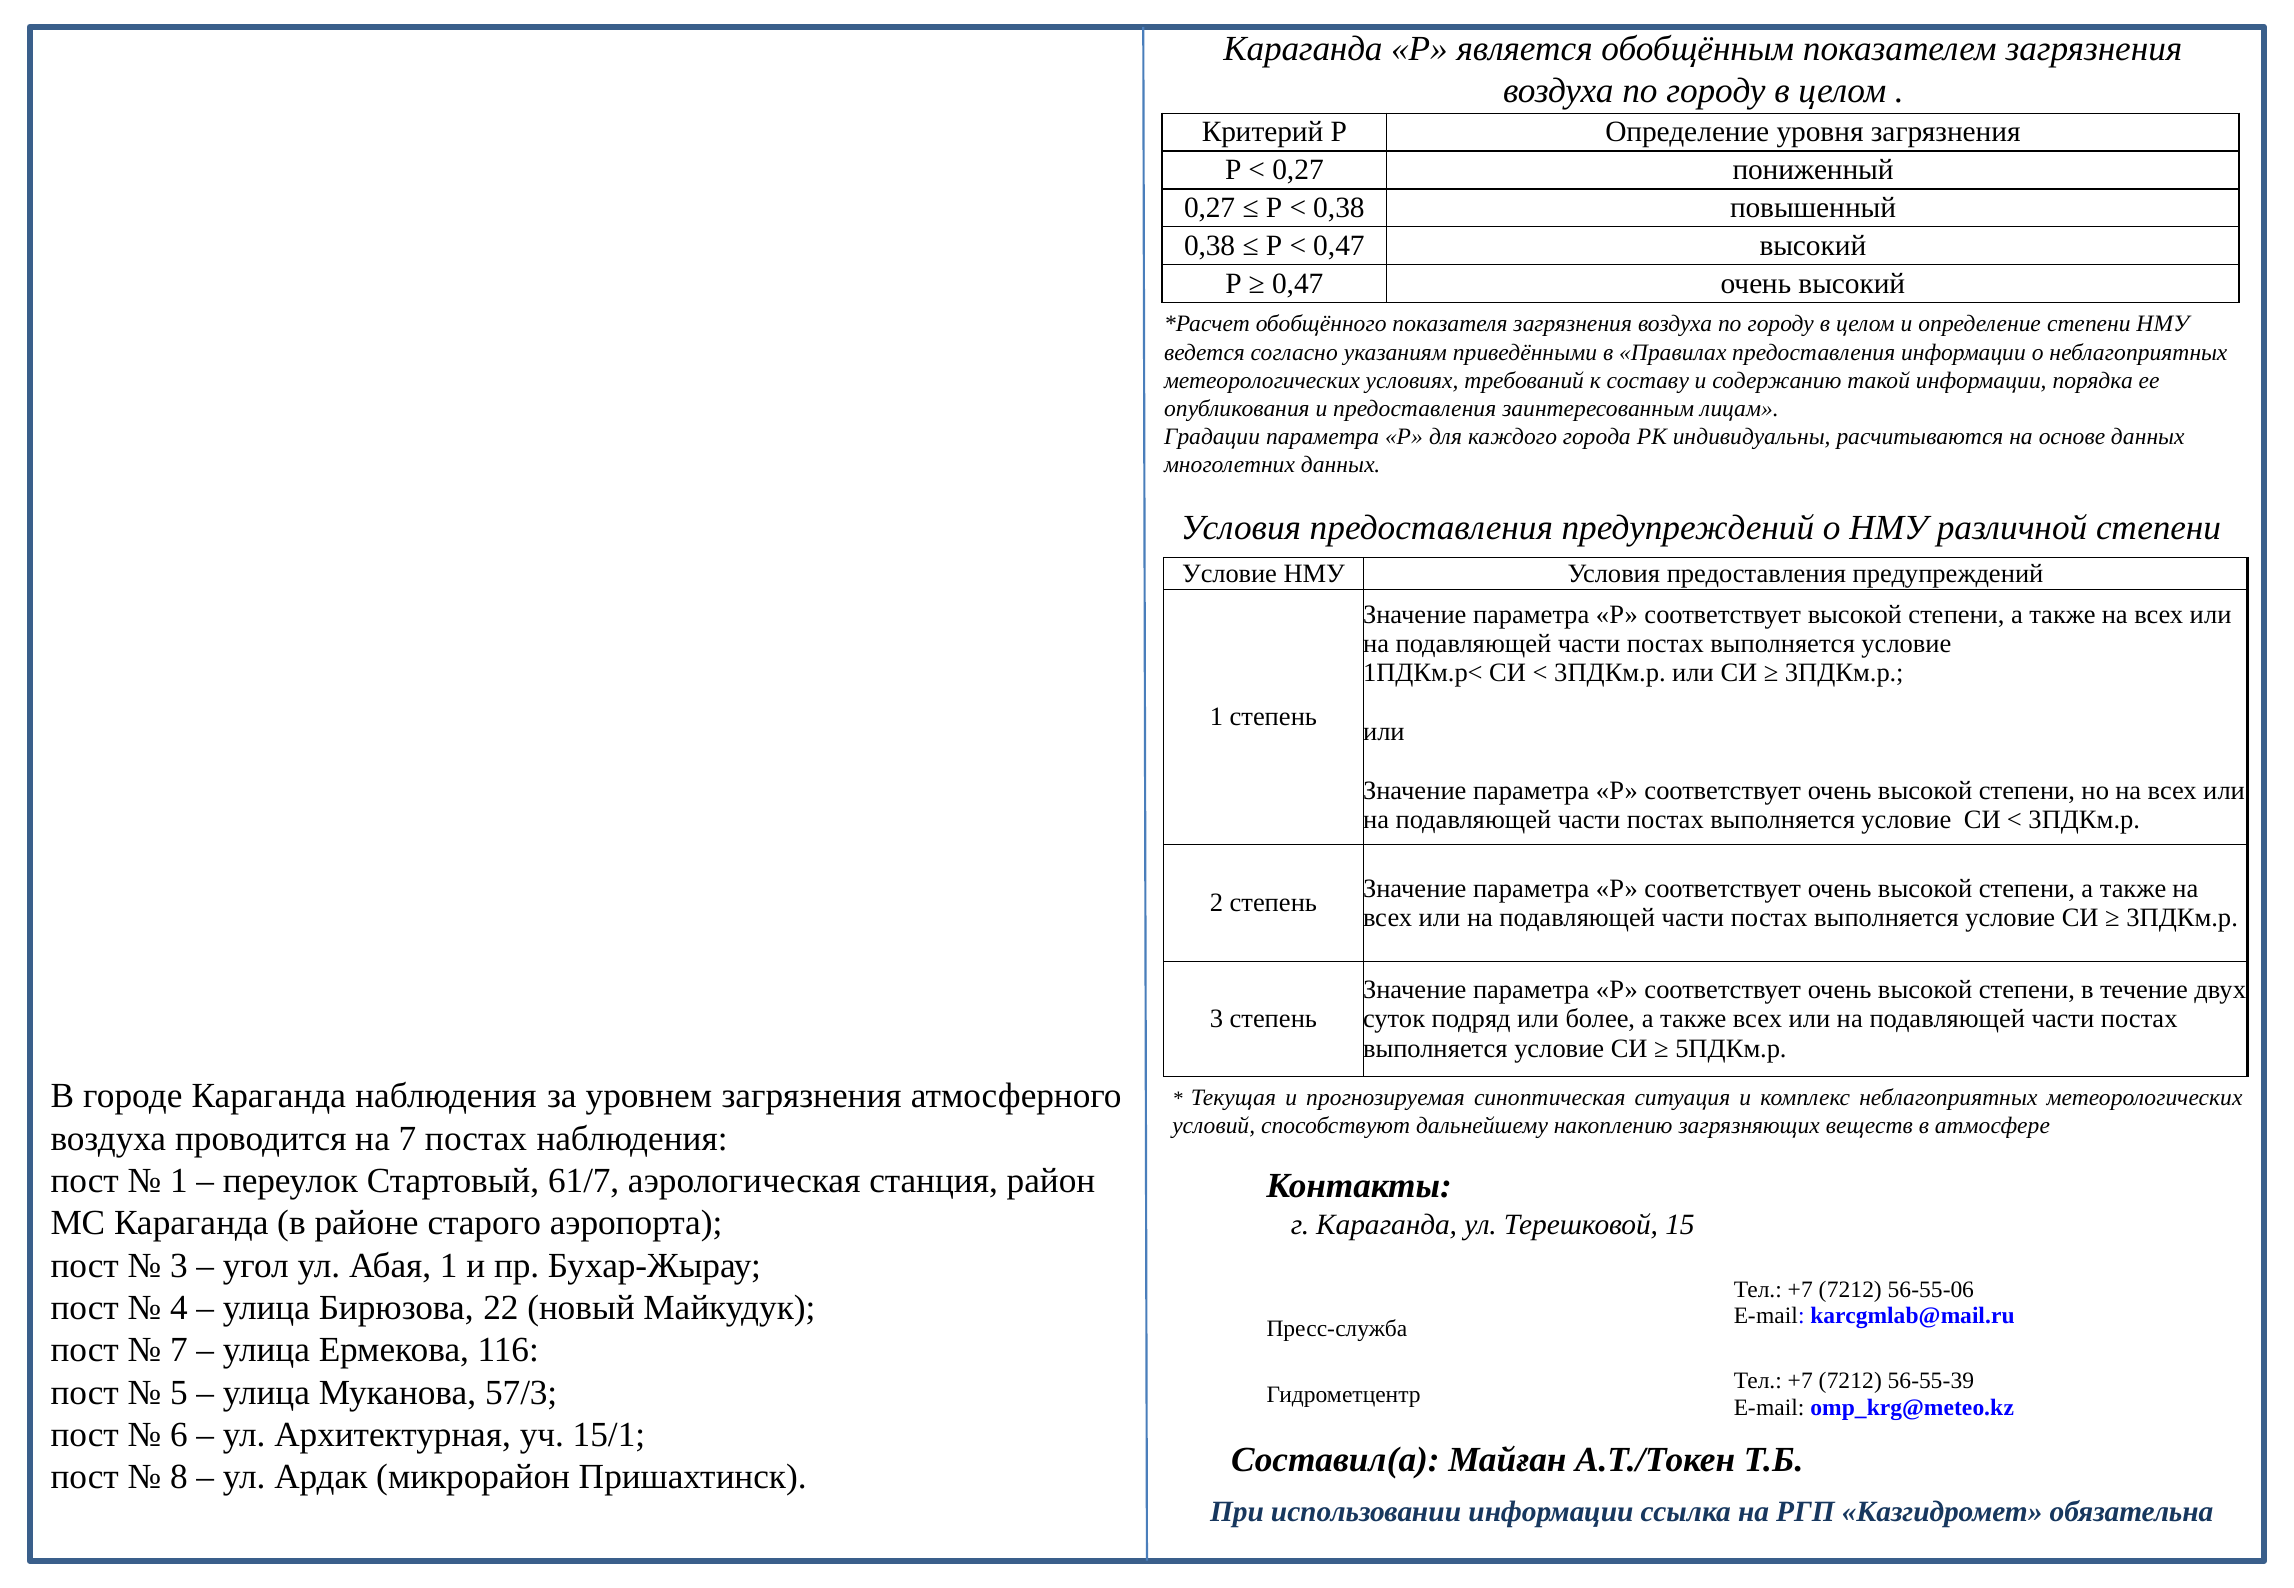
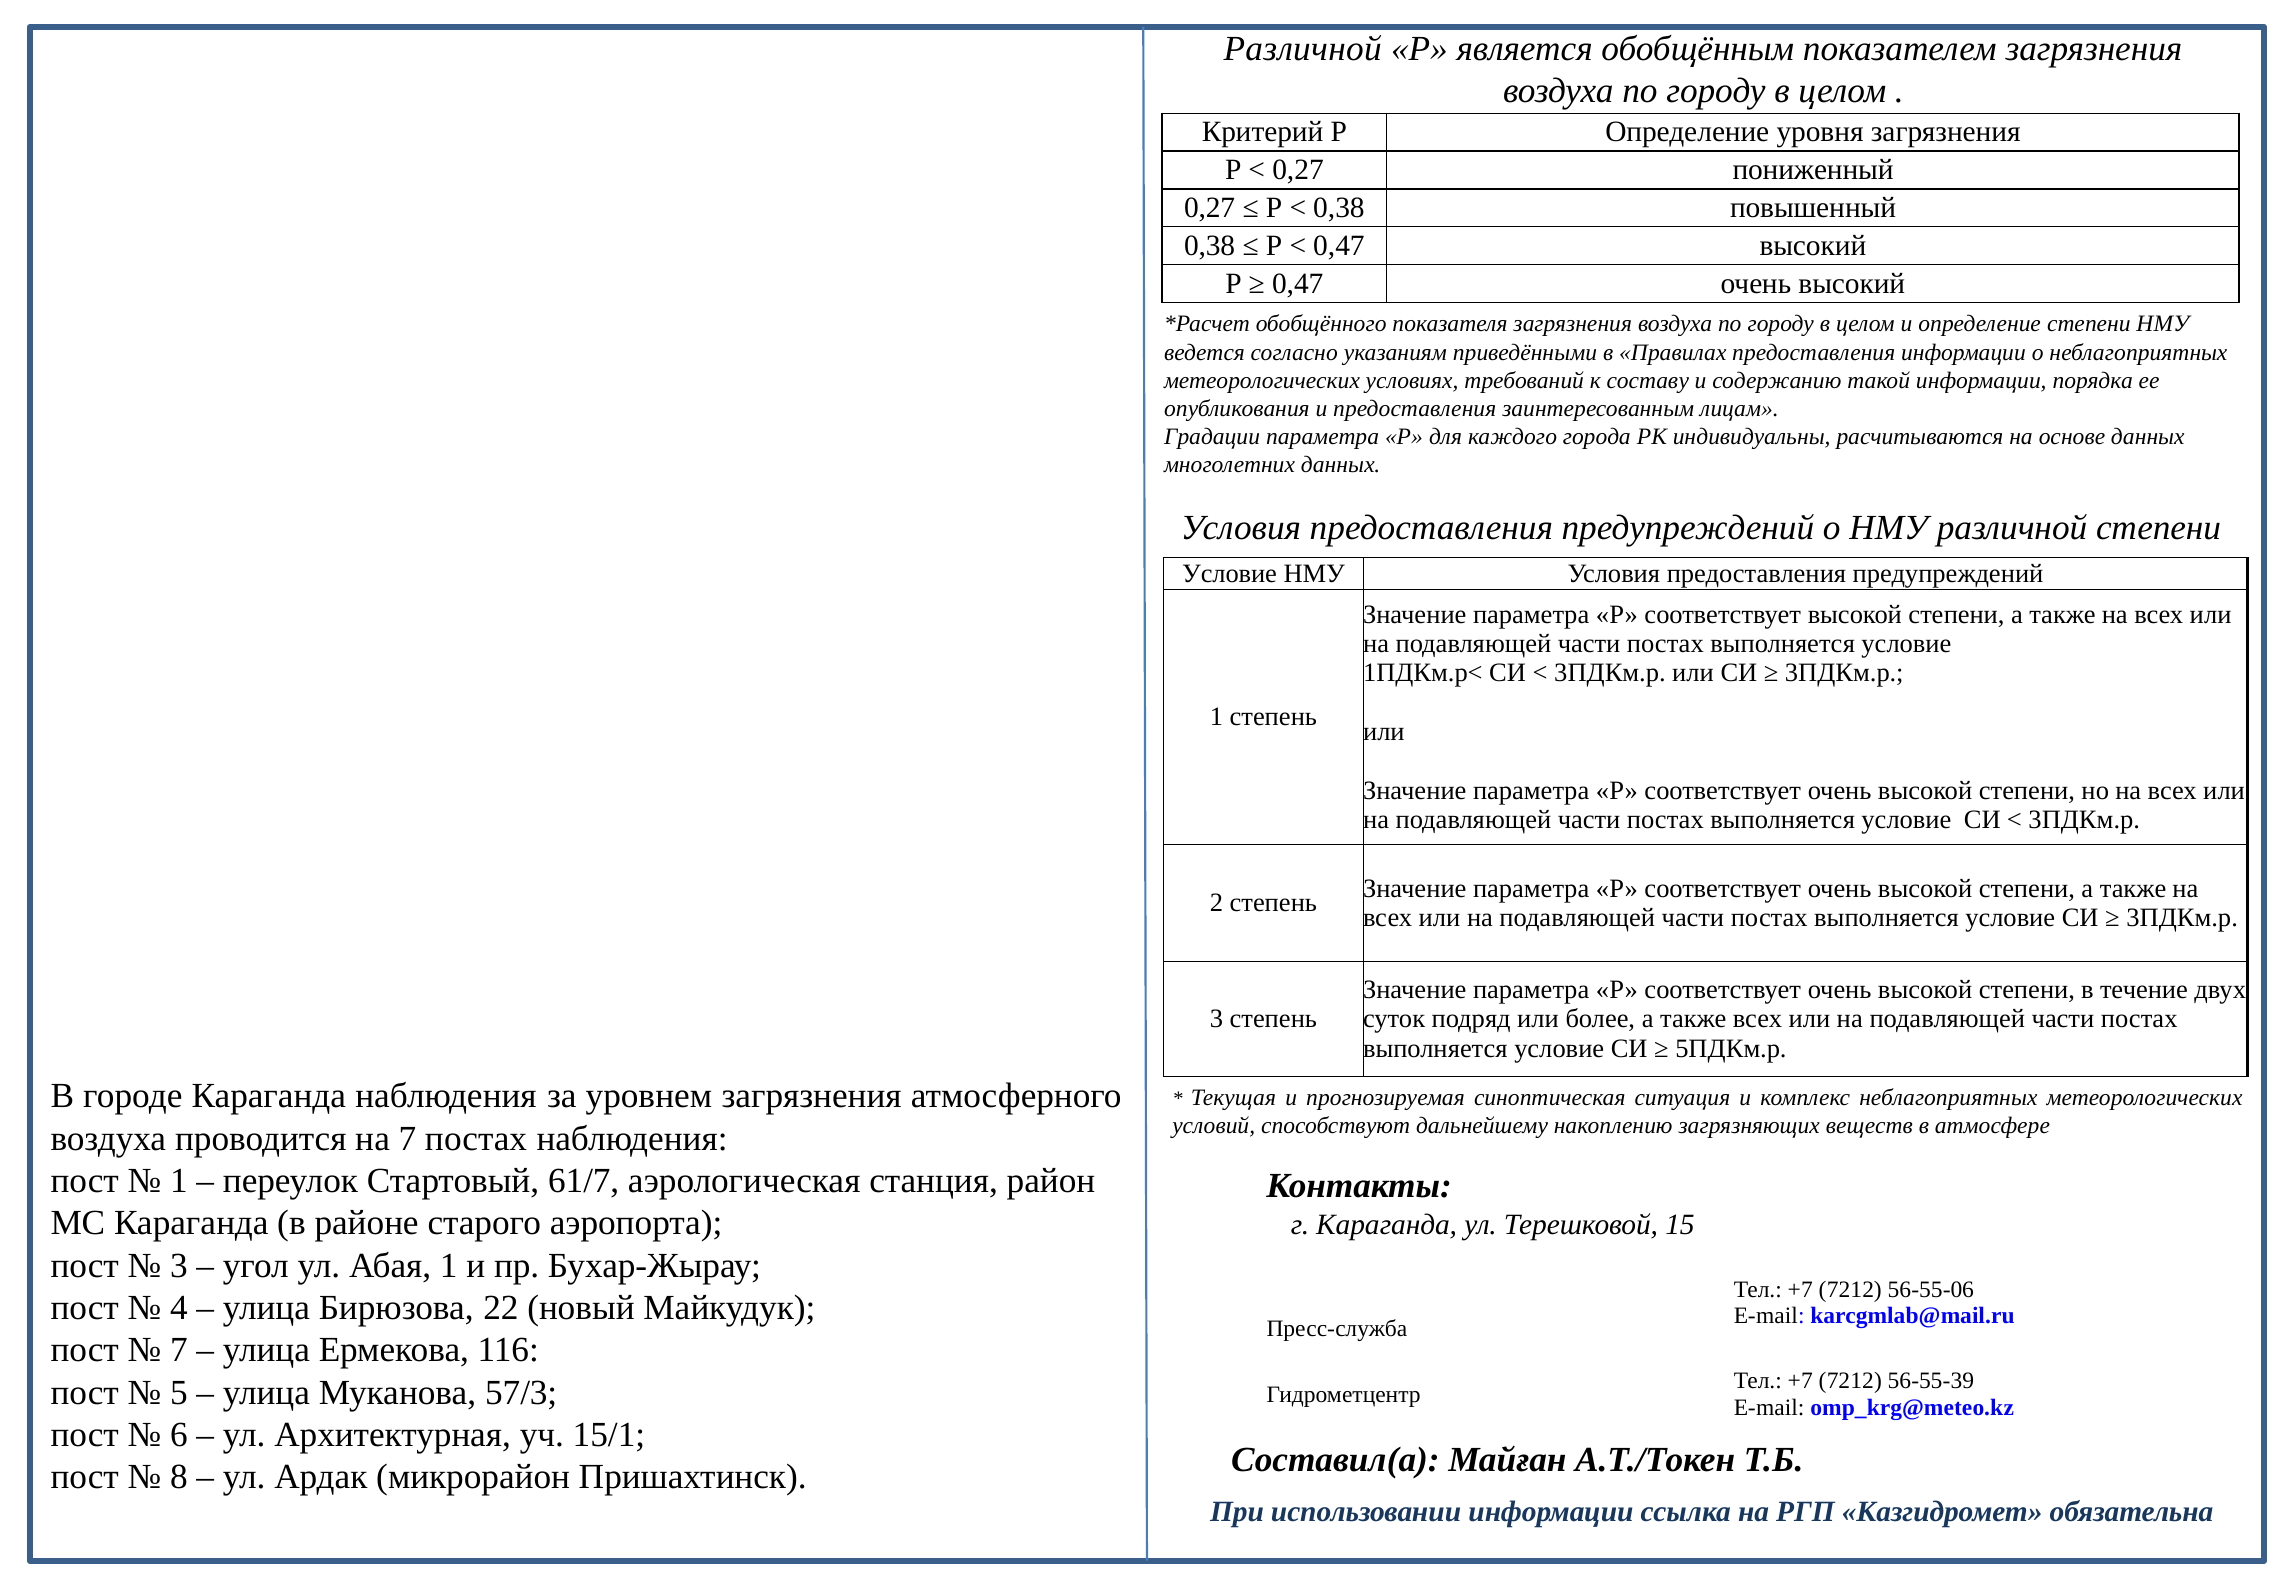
Караганда: Караганда -> Различной (1303, 49)
